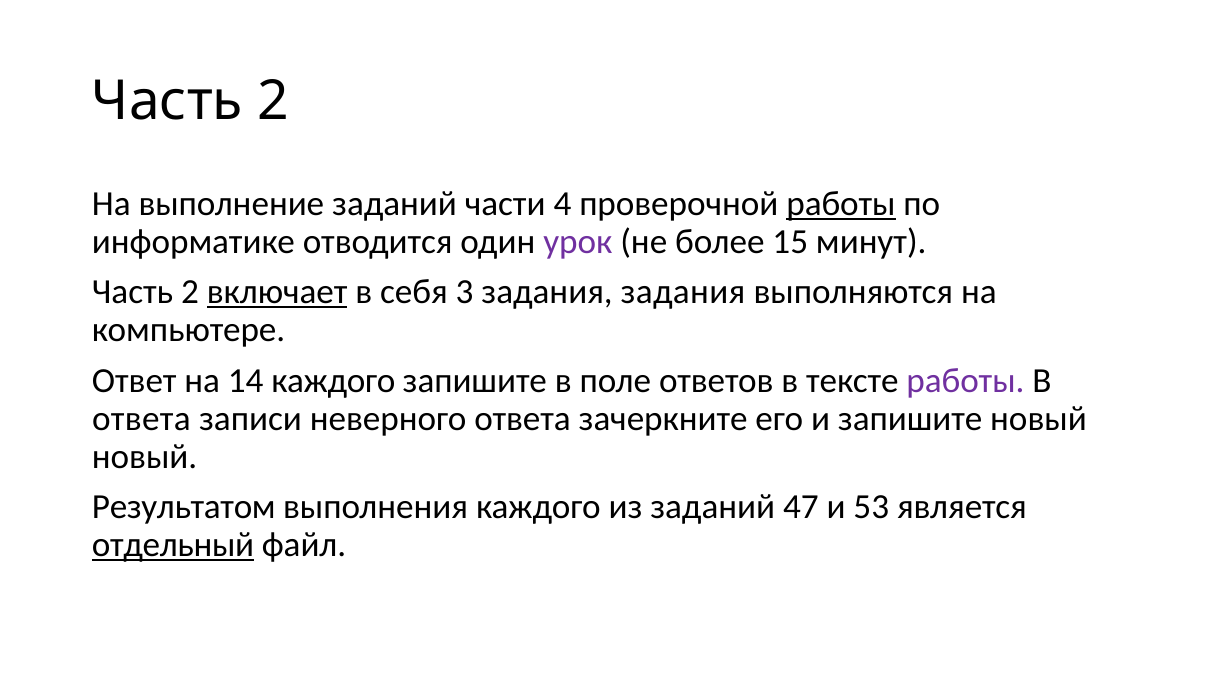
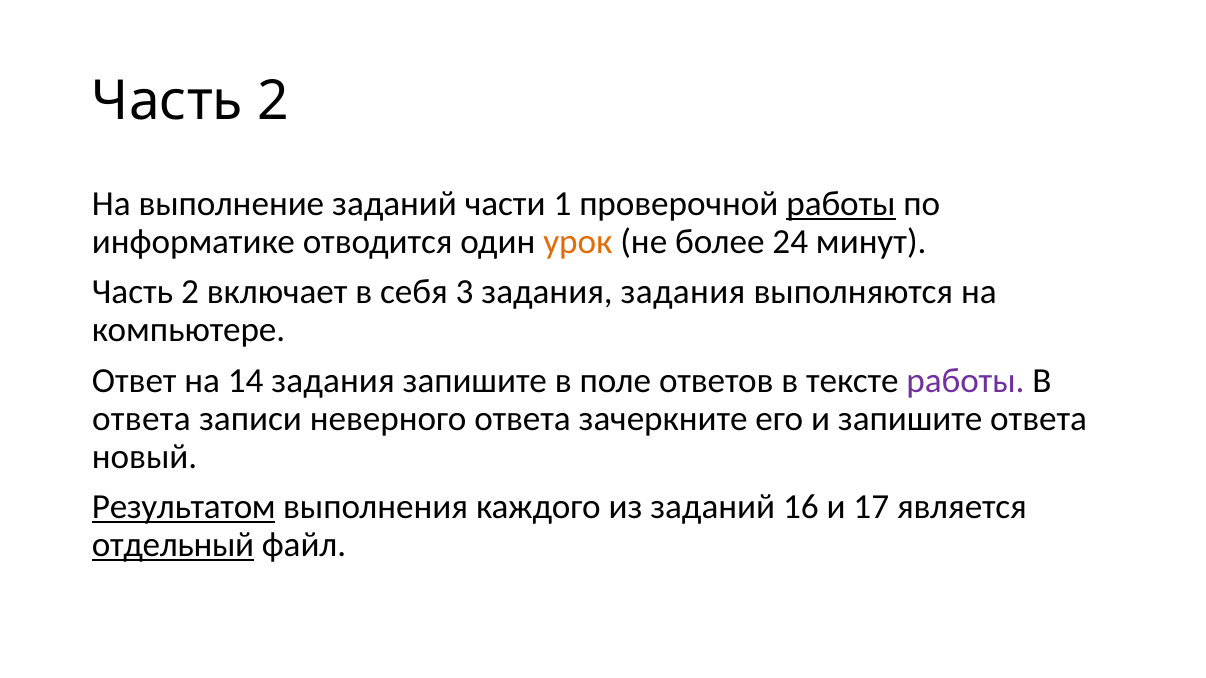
4: 4 -> 1 (562, 204)
урок colour: purple -> orange (578, 242)
15: 15 -> 24 (790, 242)
включает underline: present -> none (277, 292)
14 каждого: каждого -> задания (333, 381)
запишите новый: новый -> ответа (1039, 419)
Результатом underline: none -> present (184, 508)
47: 47 -> 16 (801, 508)
53: 53 -> 17 (871, 508)
